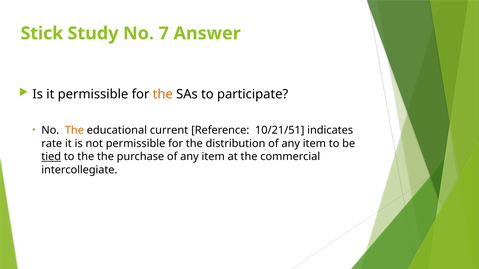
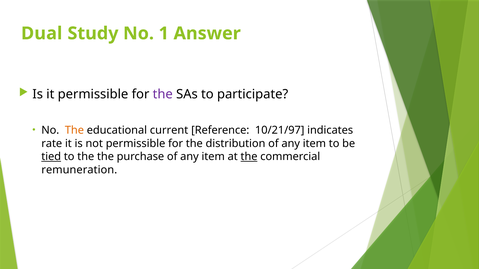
Stick: Stick -> Dual (42, 33)
7: 7 -> 1 (164, 33)
the colour: orange -> purple (163, 94)
10/21/51: 10/21/51 -> 10/21/97 (280, 131)
the underline: none -> present (249, 157)
intercollegiate: intercollegiate -> remuneration (79, 170)
